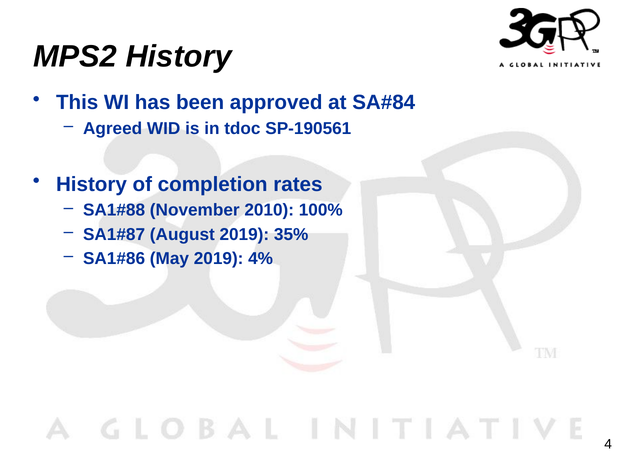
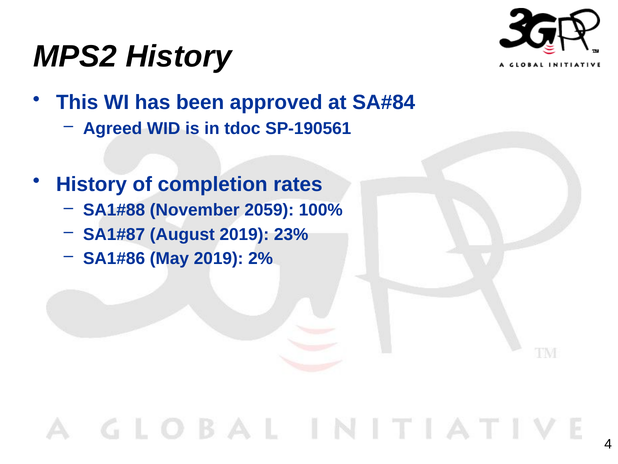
2010: 2010 -> 2059 (269, 210)
35%: 35% -> 23% (291, 234)
4%: 4% -> 2% (261, 258)
